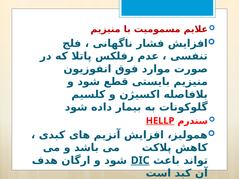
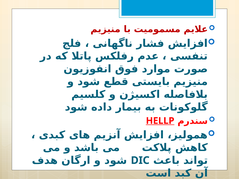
DIC underline: present -> none (140, 161)
